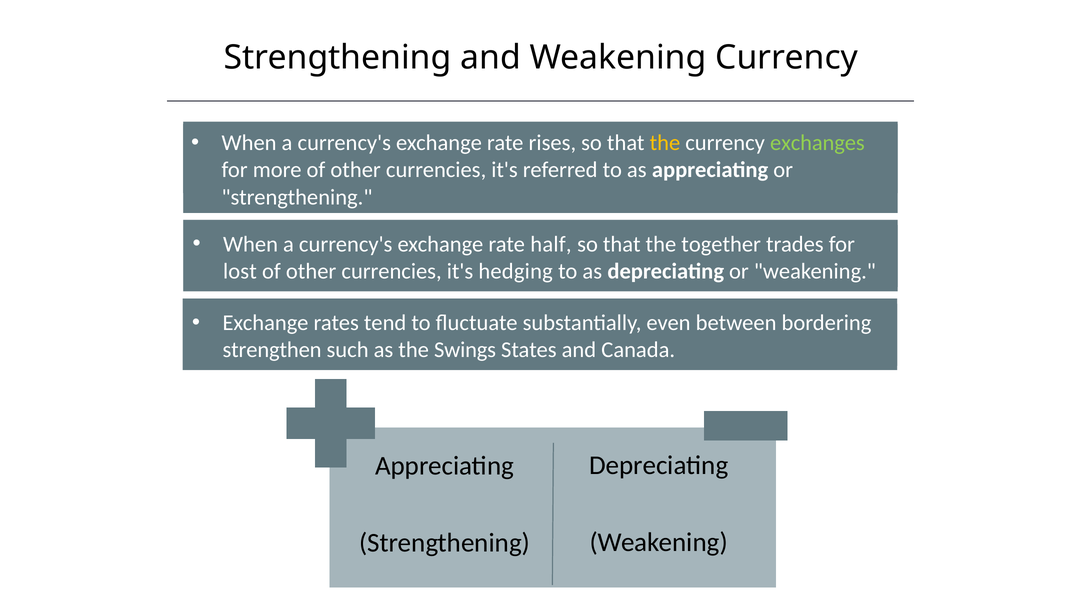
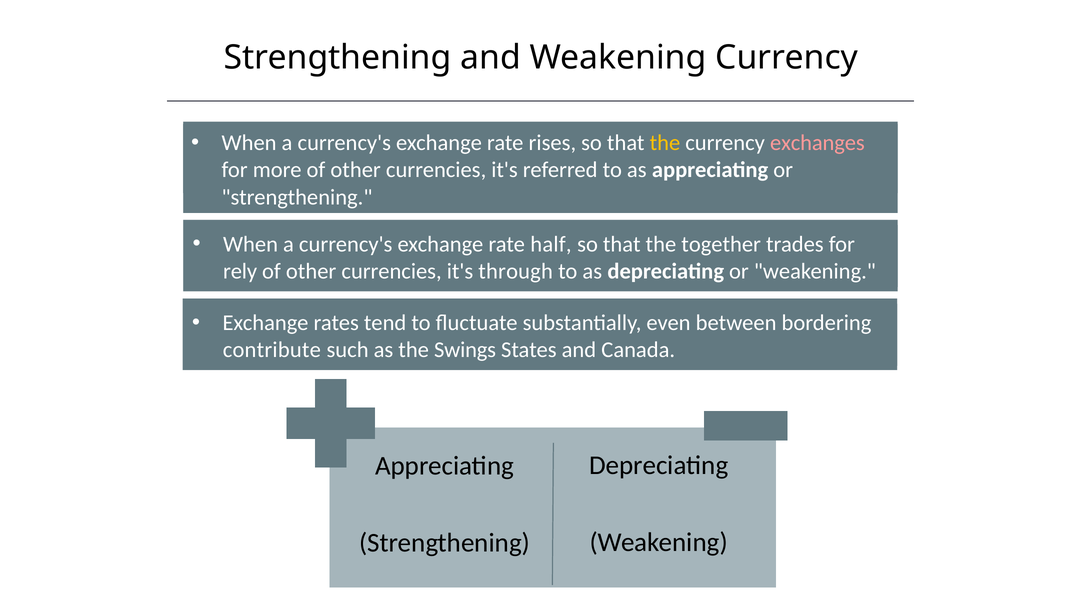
exchanges colour: light green -> pink (817, 143)
lost: lost -> rely (240, 271)
hedging: hedging -> through (516, 271)
strengthen: strengthen -> contribute (272, 350)
